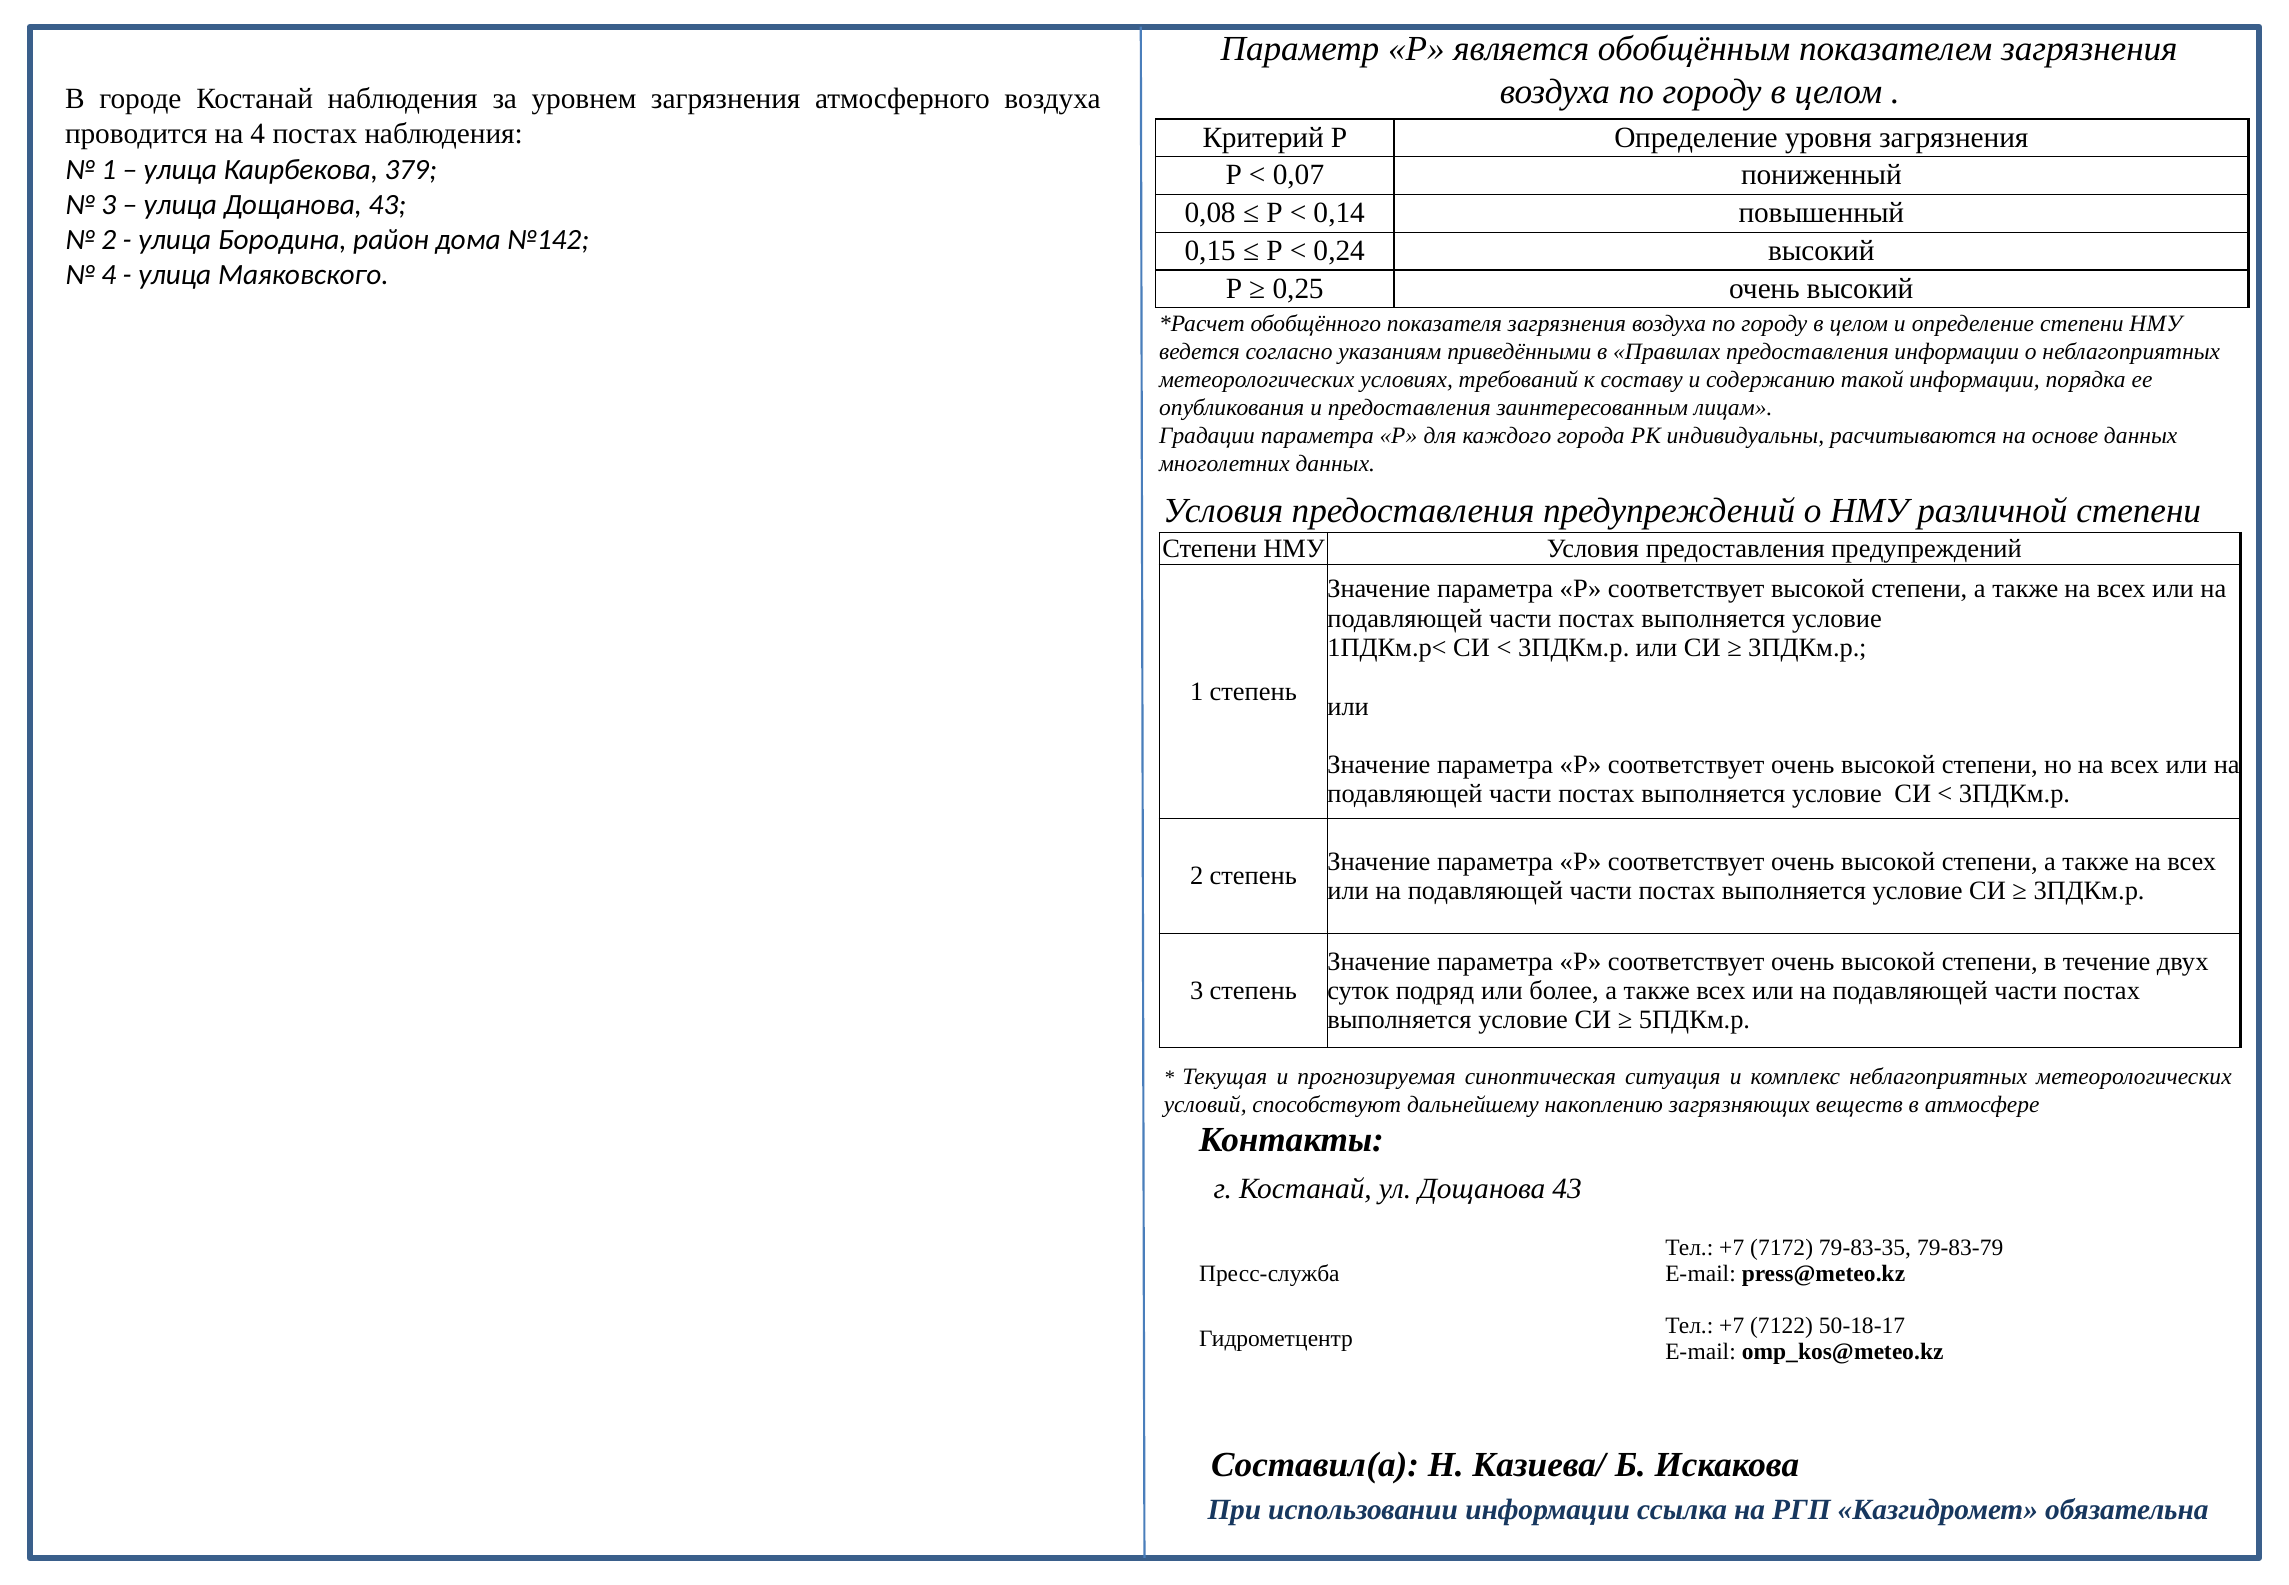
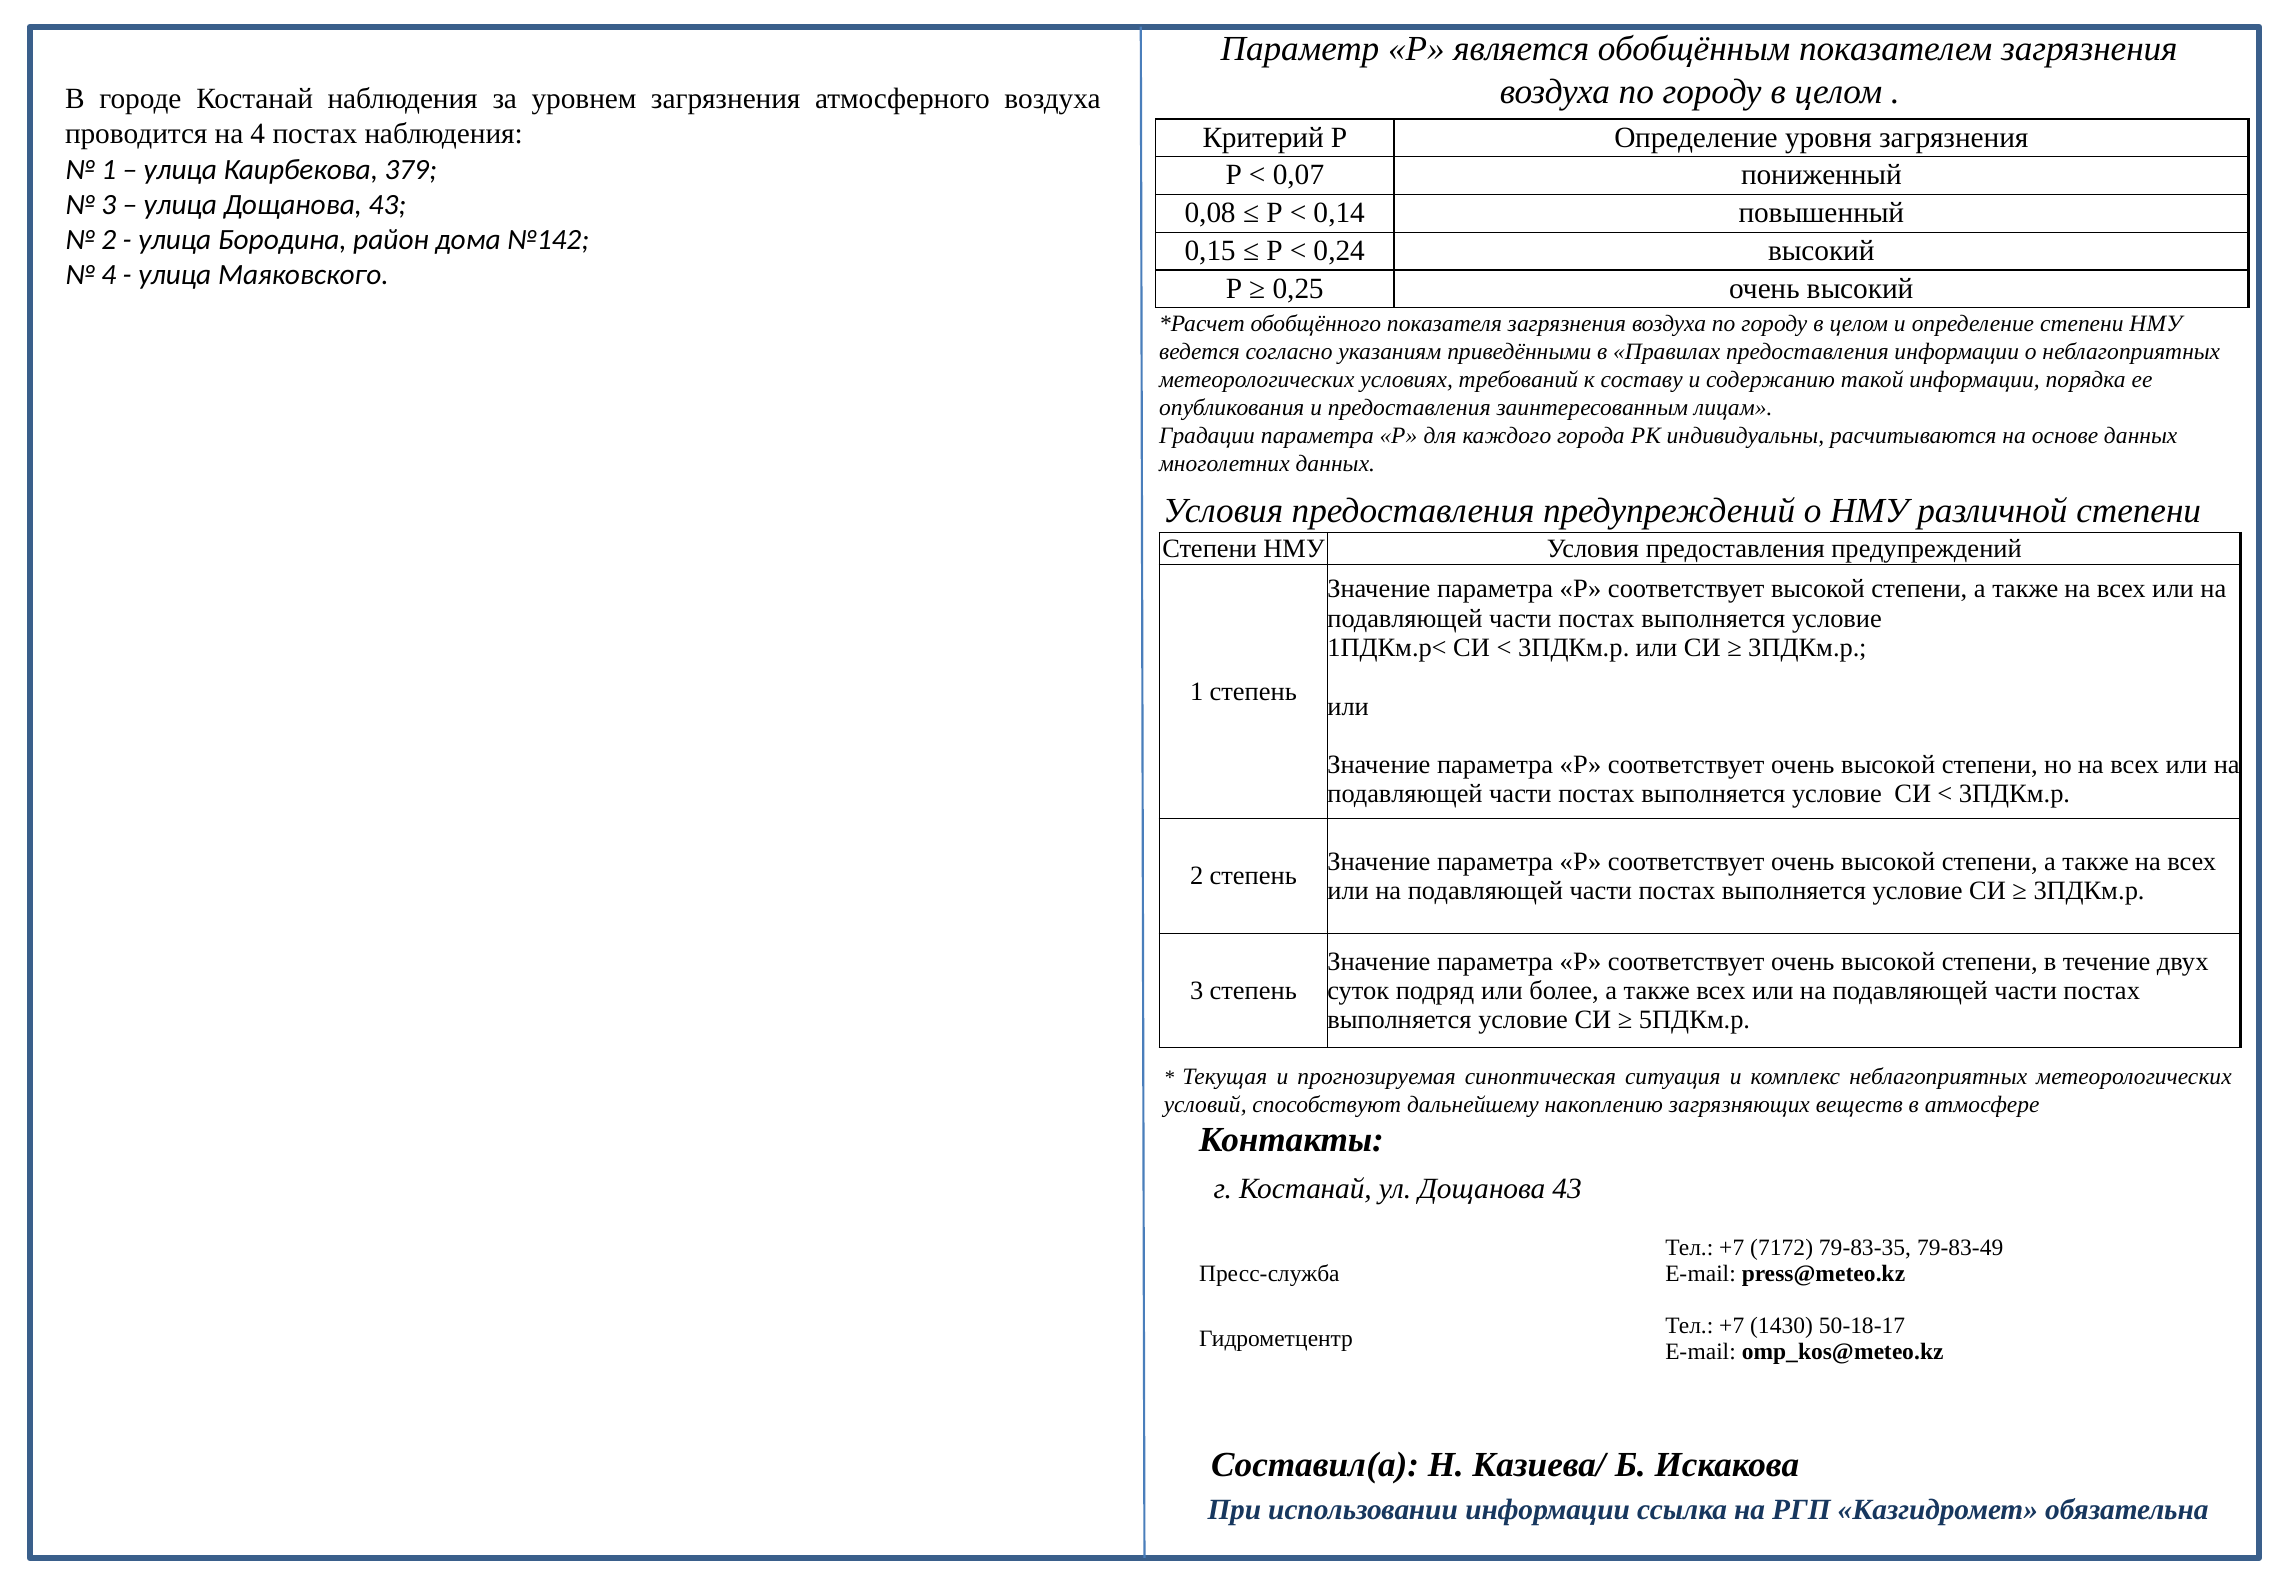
79-83-79: 79-83-79 -> 79-83-49 (1960, 1248)
7122: 7122 -> 1430 (1782, 1325)
